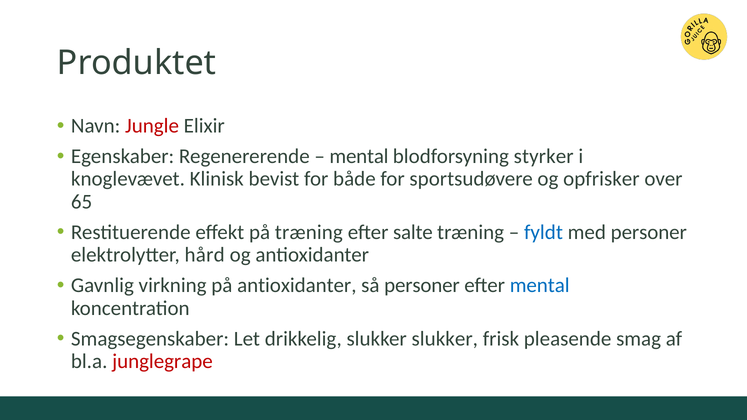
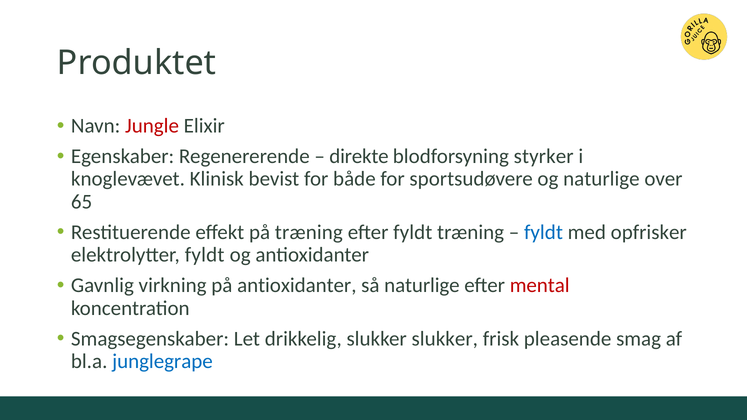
mental: mental -> direkte (359, 156)
og opfrisker: opfrisker -> naturlige (601, 179)
efter salte: salte -> fyldt (413, 232)
med personer: personer -> opfrisker (649, 232)
elektrolytter hård: hård -> fyldt (205, 255)
så personer: personer -> naturlige (422, 286)
mental colour: blue -> red (540, 286)
junglegrape colour: red -> blue (162, 362)
